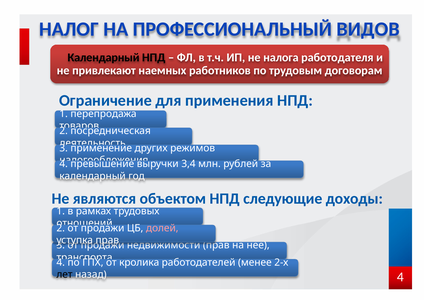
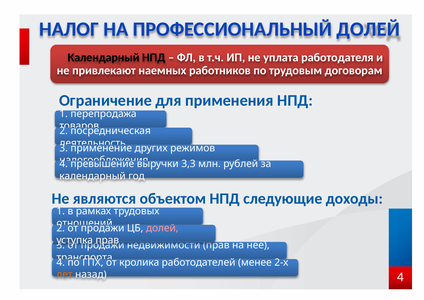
ПРОФЕССИОНАЛЬНЫЙ ВИДОВ: ВИДОВ -> ДОЛЕЙ (368, 29)
налога: налога -> уплата (281, 57)
3,4: 3,4 -> 3,3 (188, 164)
лет colour: black -> orange (64, 274)
